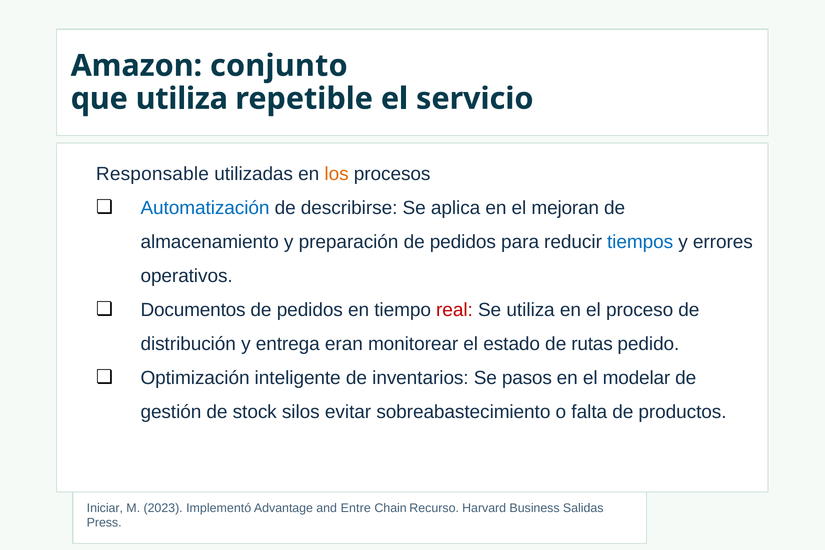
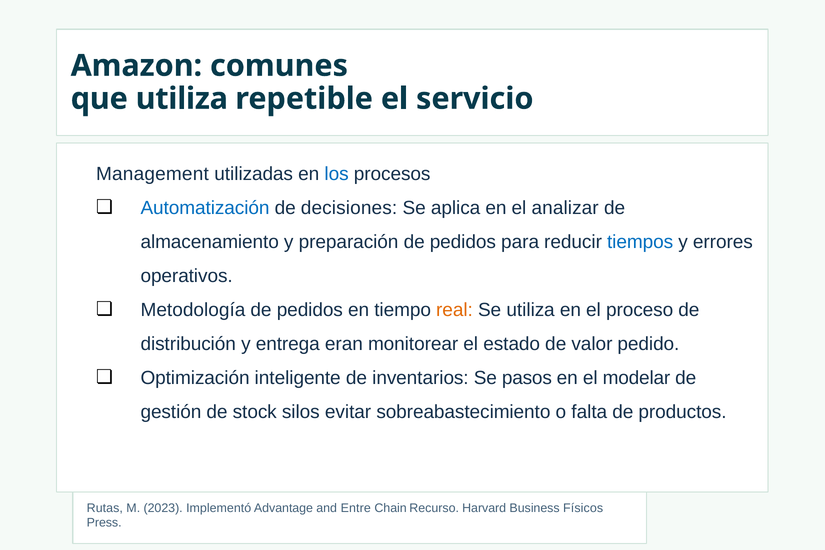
conjunto: conjunto -> comunes (279, 66)
Responsable: Responsable -> Management (152, 174)
los colour: orange -> blue (337, 174)
describirse: describirse -> decisiones (349, 208)
mejoran: mejoran -> analizar (565, 208)
Documentos: Documentos -> Metodología (193, 310)
real colour: red -> orange (454, 310)
rutas: rutas -> valor (592, 344)
Iniciar: Iniciar -> Rutas (105, 508)
Salidas: Salidas -> Físicos (583, 508)
